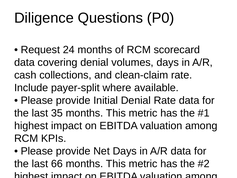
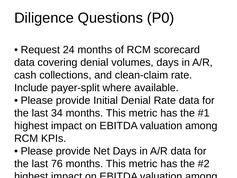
35: 35 -> 34 (57, 113)
66: 66 -> 76 (57, 163)
